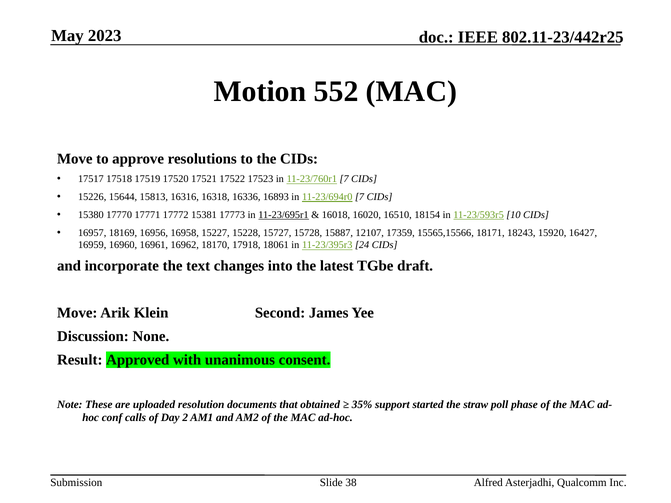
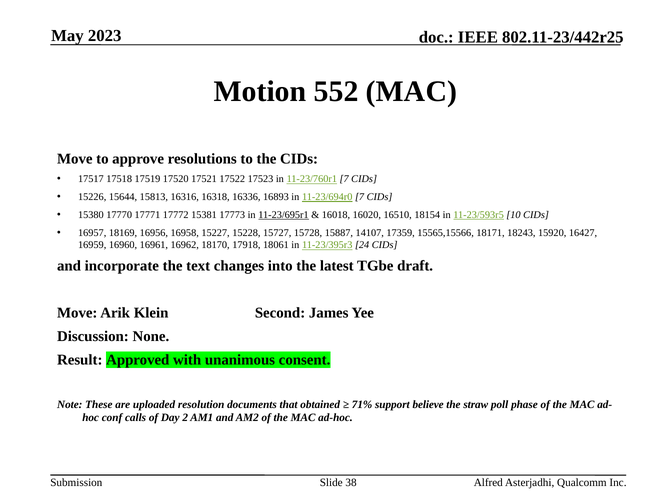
12107: 12107 -> 14107 (370, 233)
35%: 35% -> 71% (362, 405)
started: started -> believe (428, 405)
